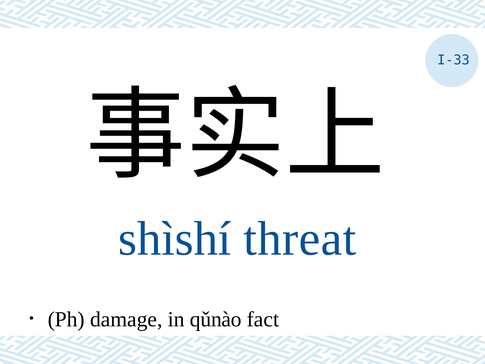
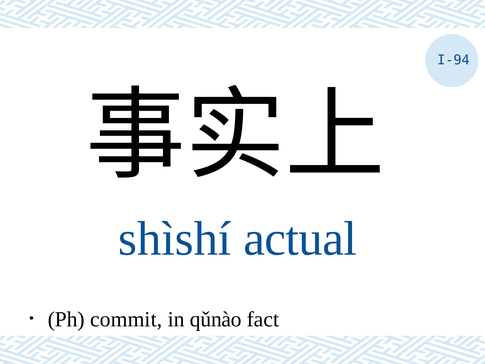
I-33: I-33 -> I-94 (453, 60)
threat: threat -> actual (300, 239)
damage: damage -> commit (126, 319)
